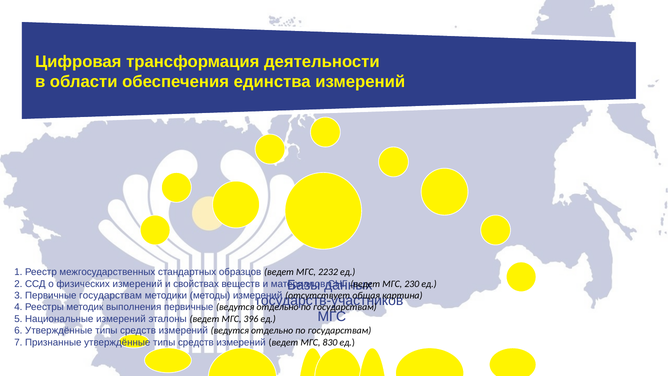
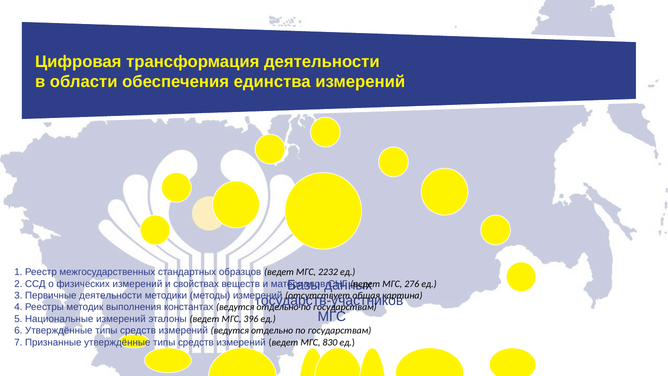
230: 230 -> 276 (412, 284)
Первичные государствам: государствам -> деятельности (111, 295)
выполнения первичные: первичные -> константах (189, 307)
